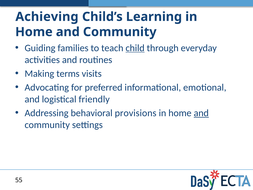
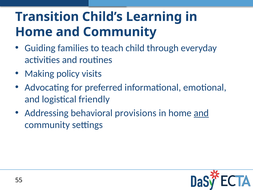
Achieving: Achieving -> Transition (47, 17)
child underline: present -> none (135, 48)
terms: terms -> policy (68, 73)
